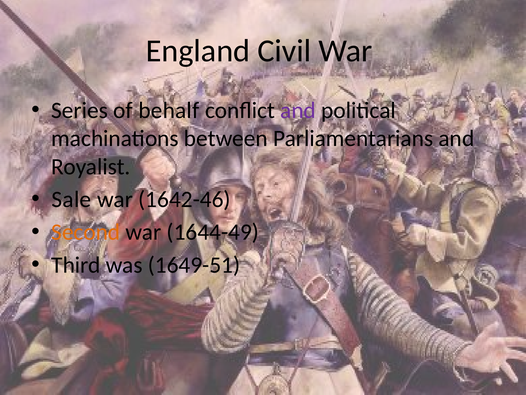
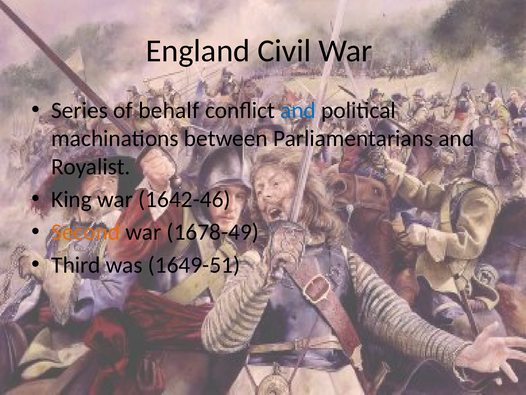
and colour: purple -> blue (298, 110)
Sale: Sale -> King (72, 199)
1644-49: 1644-49 -> 1678-49 (213, 232)
